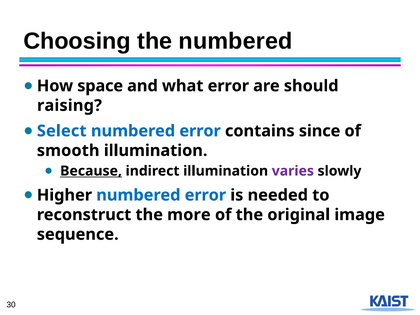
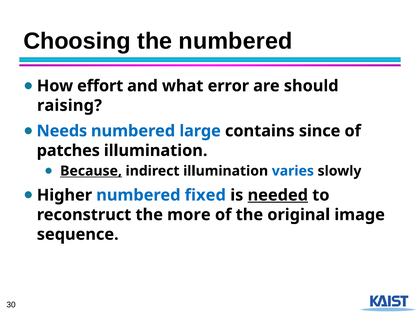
space: space -> effort (100, 86)
Select: Select -> Needs (62, 131)
error: error -> large (200, 131)
smooth: smooth -> patches (68, 151)
varies colour: purple -> blue (293, 171)
error: error -> fixed (205, 195)
needed underline: none -> present (278, 195)
